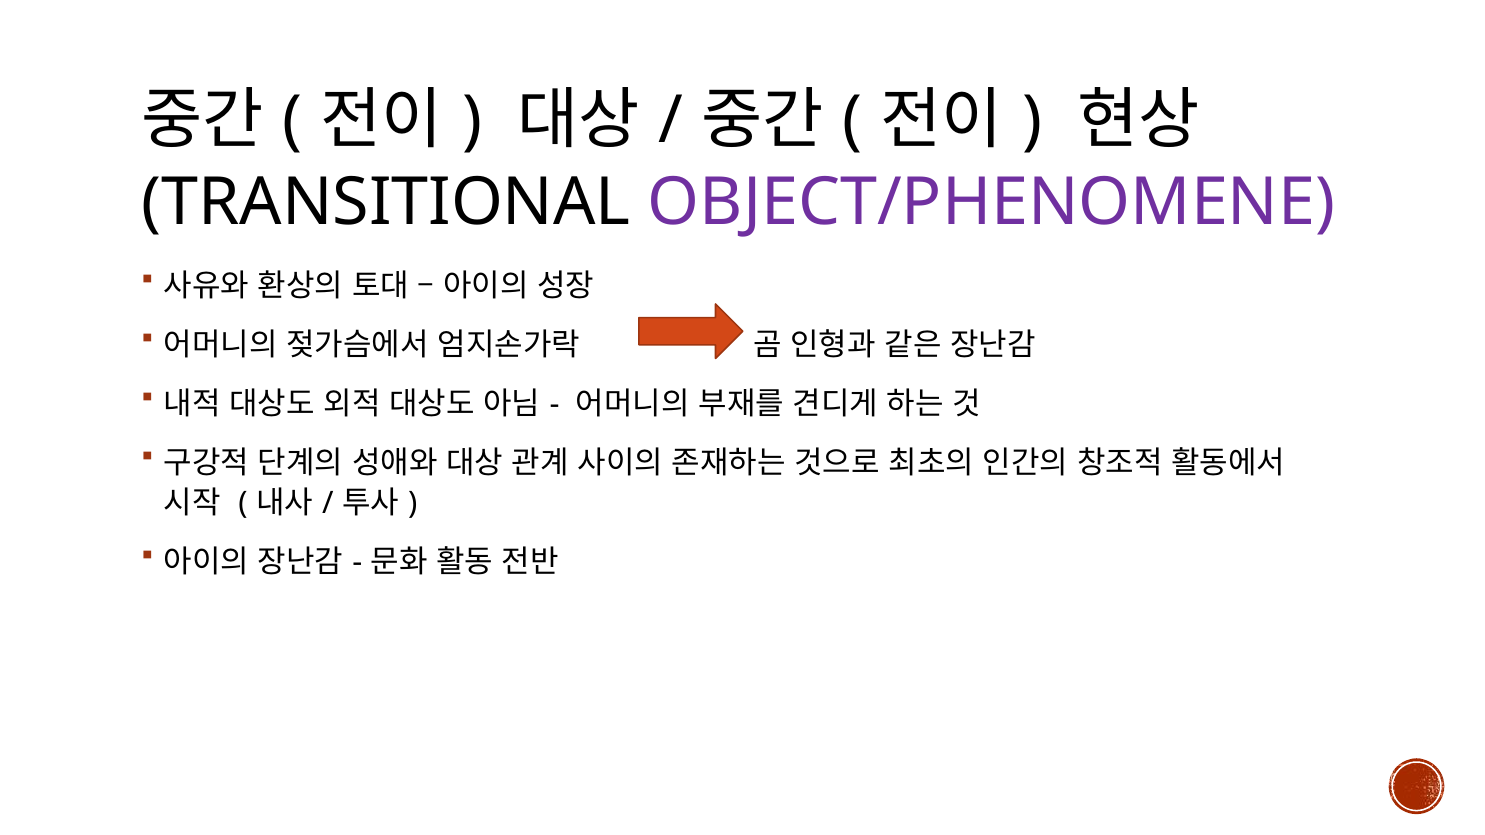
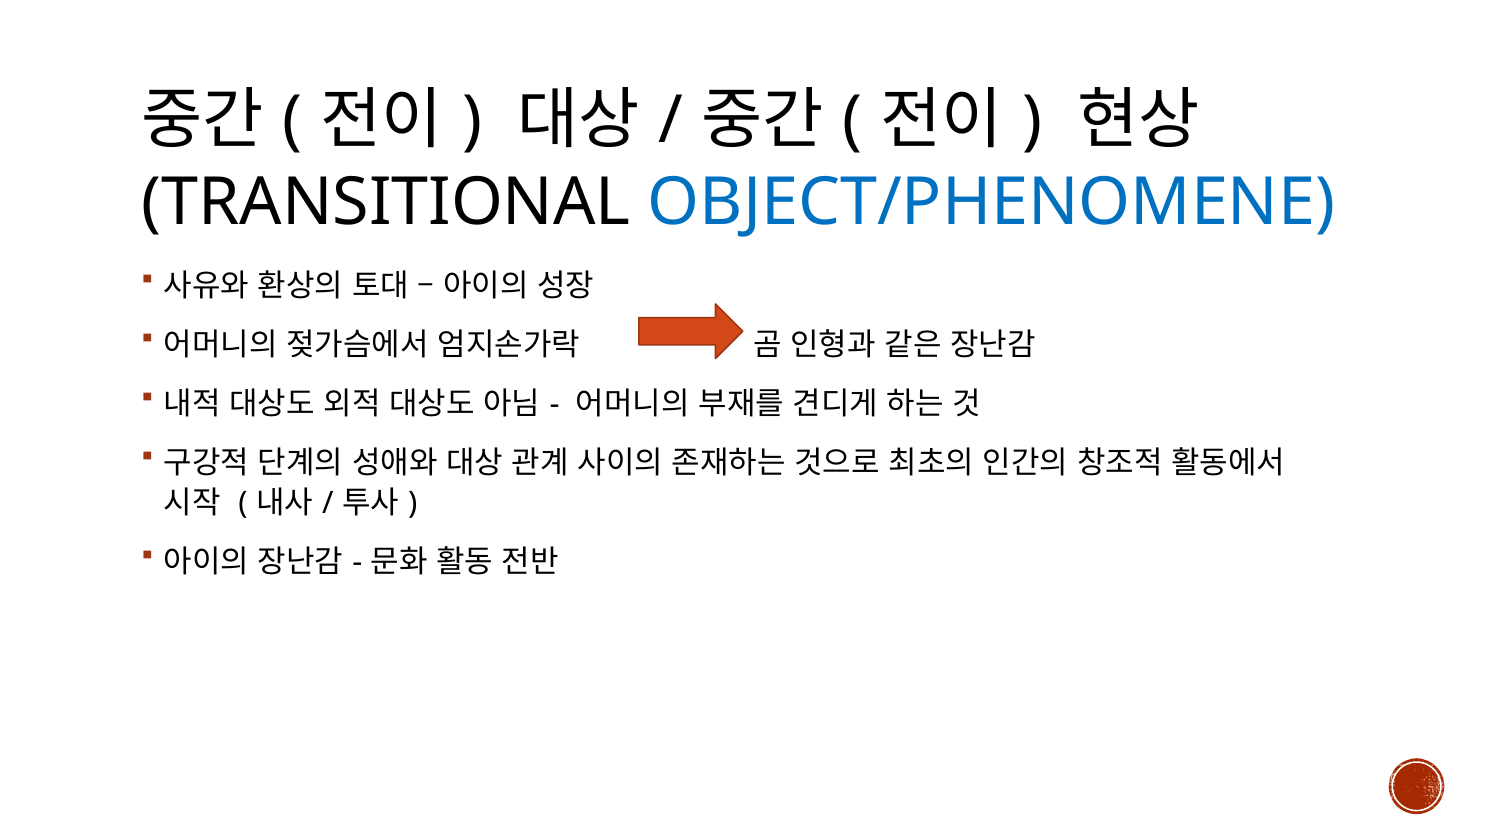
OBJECT/PHENOMENE colour: purple -> blue (992, 203)
